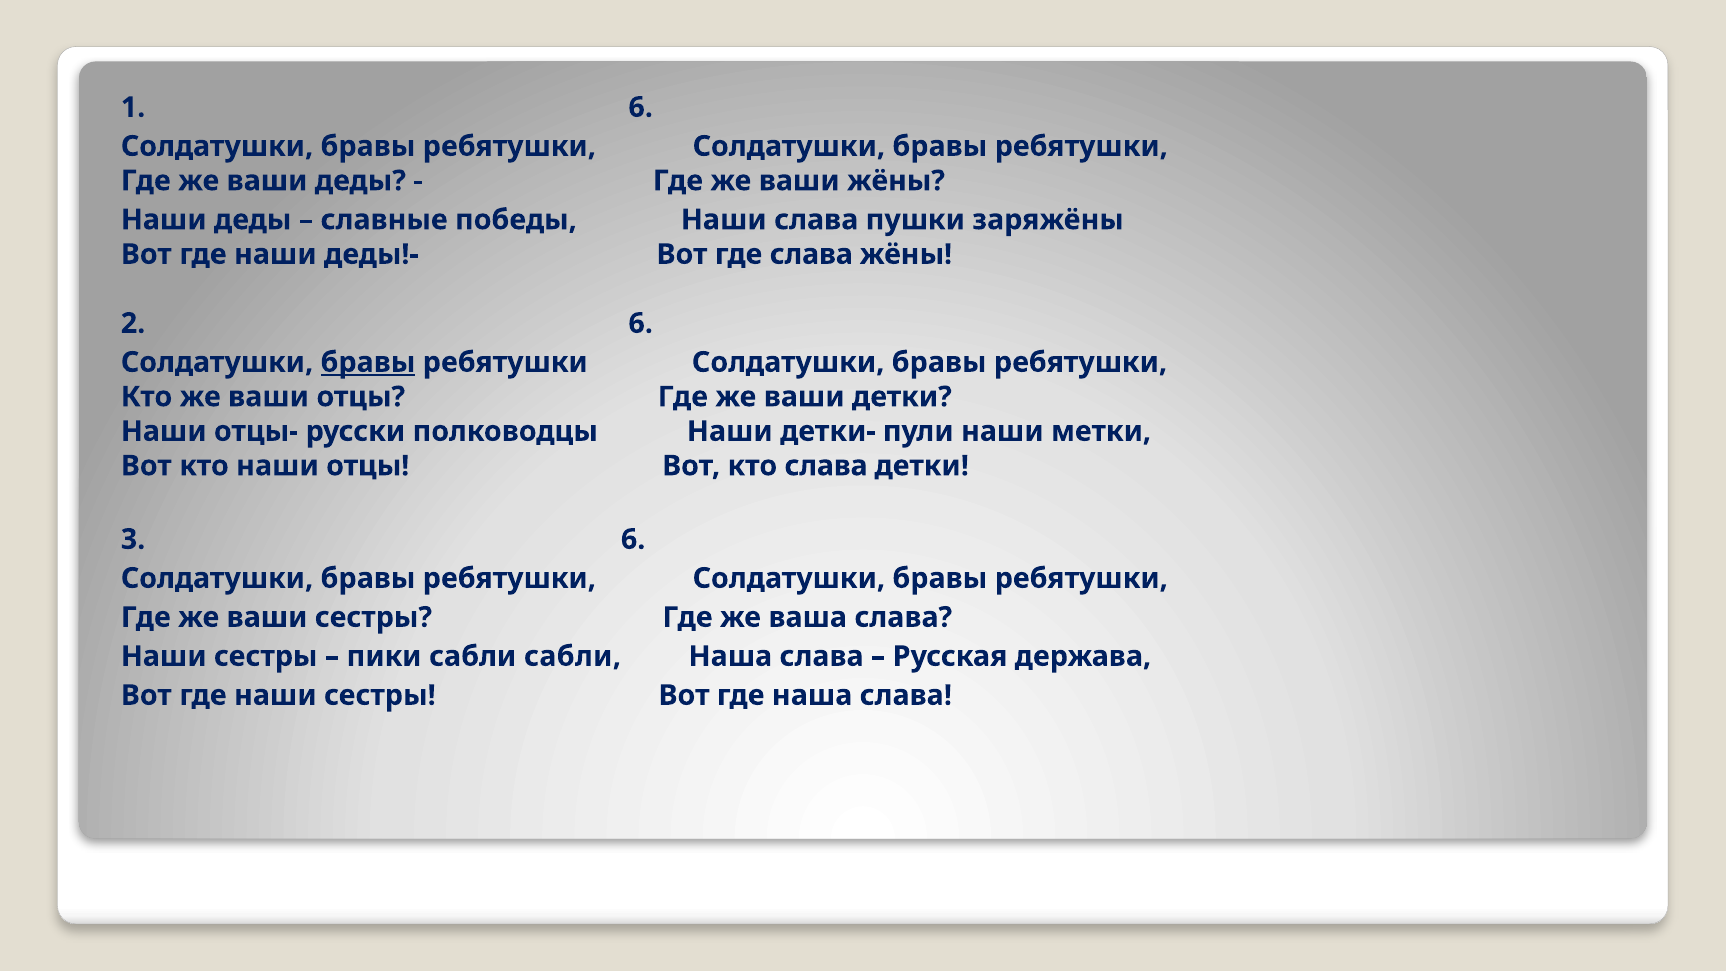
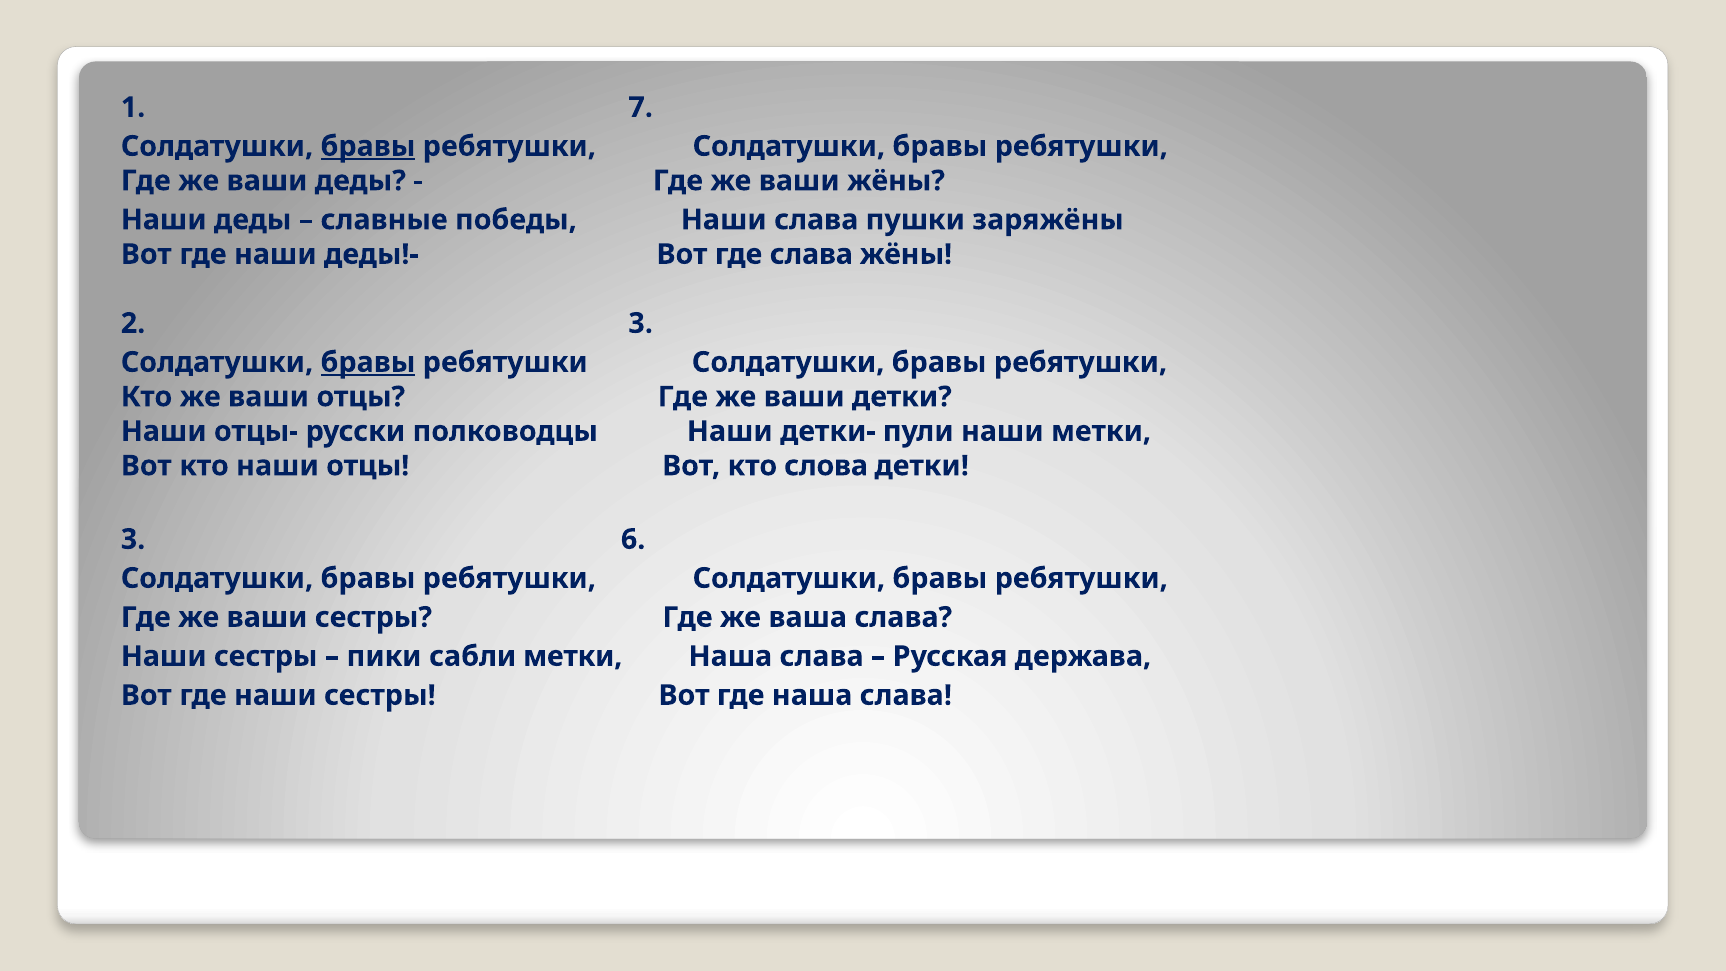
1 6: 6 -> 7 (641, 107)
бравы underline: none -> present (368, 146)
2 6: 6 -> 3 (641, 323)
кто слава: слава -> слова (826, 466)
сабли сабли: сабли -> метки (573, 656)
